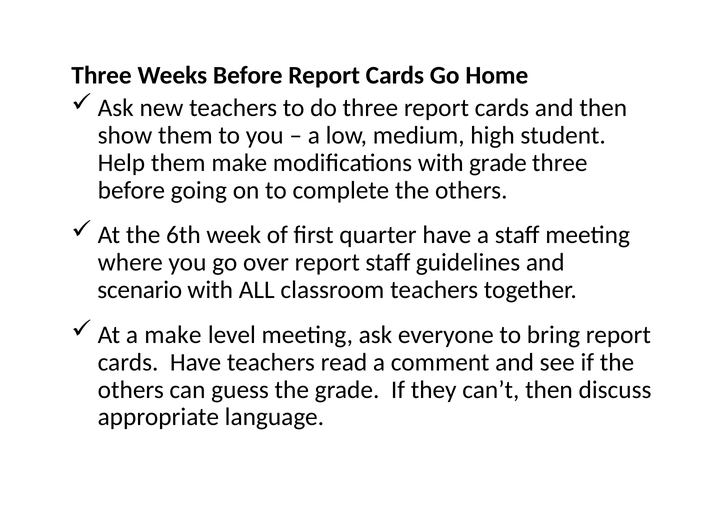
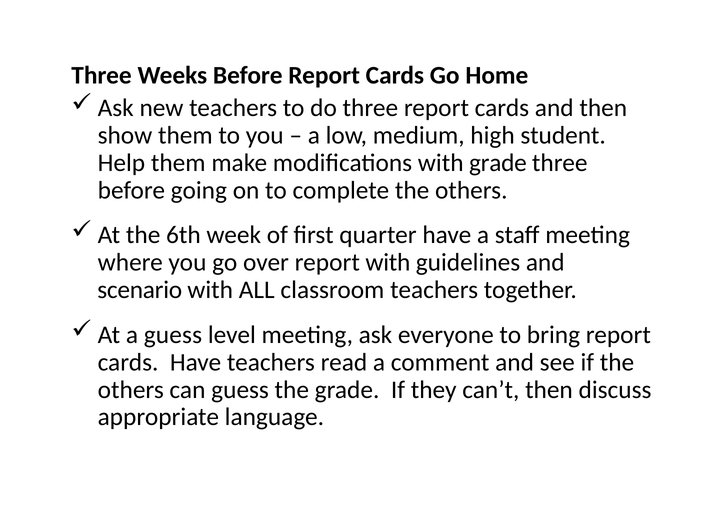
report staff: staff -> with (388, 263)
a make: make -> guess (173, 335)
